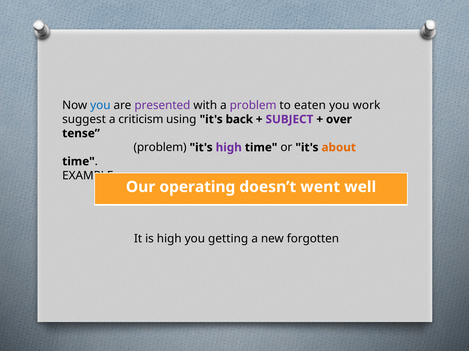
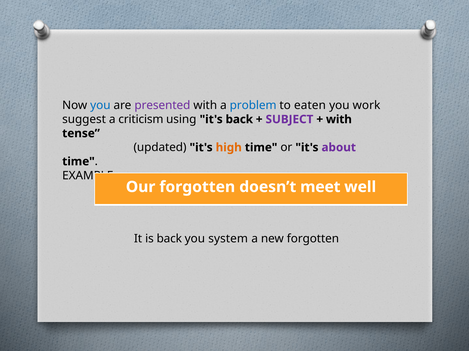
problem colour: purple -> blue (253, 106)
over: over -> with (339, 120)
problem: problem -> updated (160, 148)
high colour: purple -> orange (229, 148)
about colour: orange -> purple (339, 148)
Our operating: operating -> forgotten (197, 187)
went: went -> meet (320, 187)
is high: high -> back (169, 239)
getting: getting -> system (228, 239)
